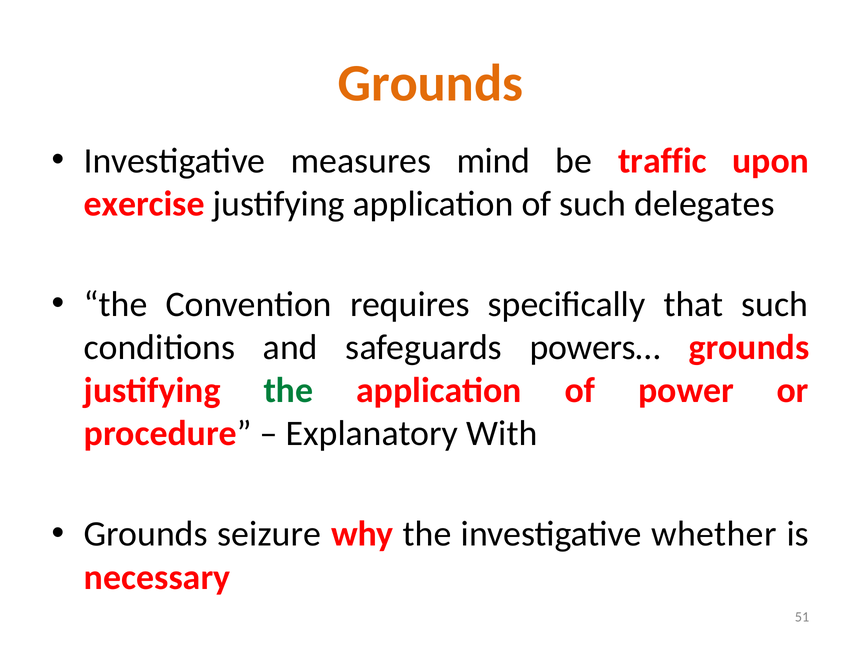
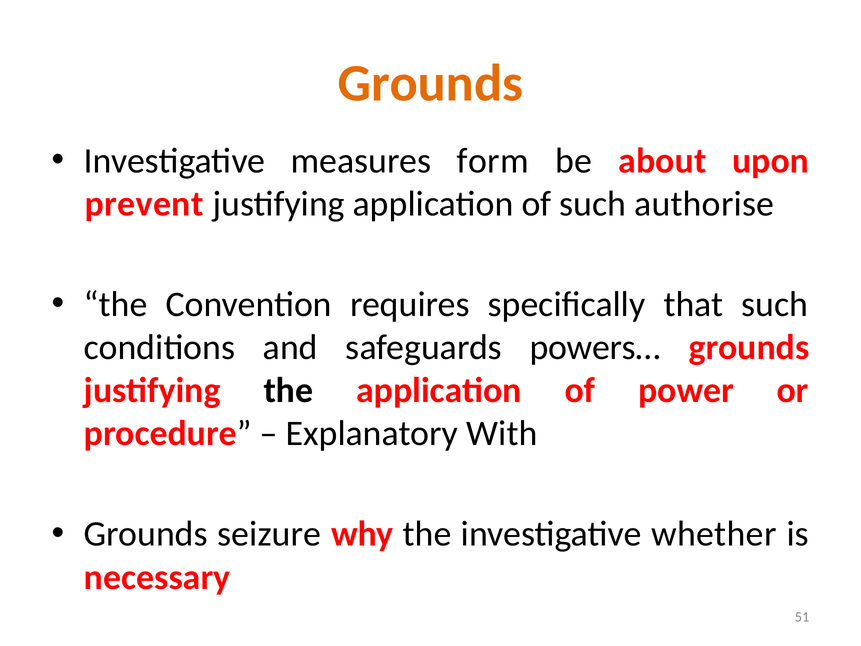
mind: mind -> form (493, 161)
traffic: traffic -> about (662, 161)
exercise: exercise -> prevent (144, 204)
delegates: delegates -> authorise (704, 204)
the colour: green -> black (288, 390)
